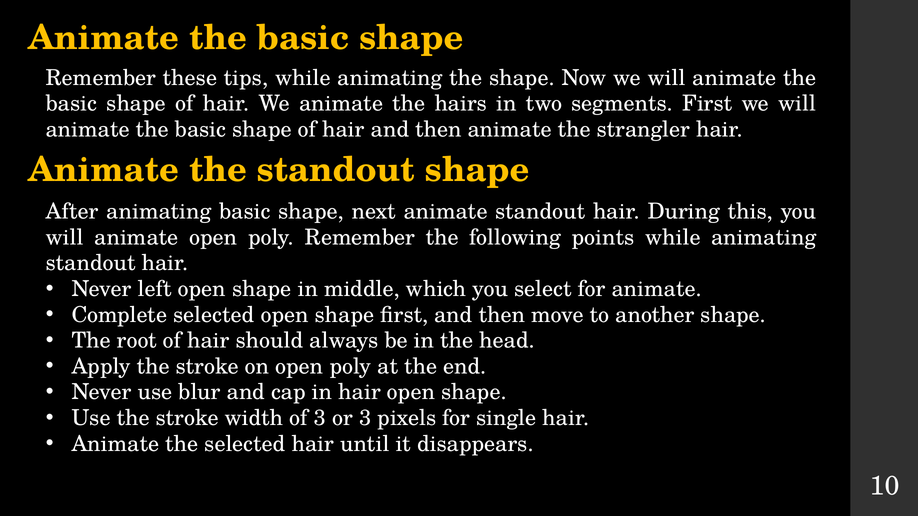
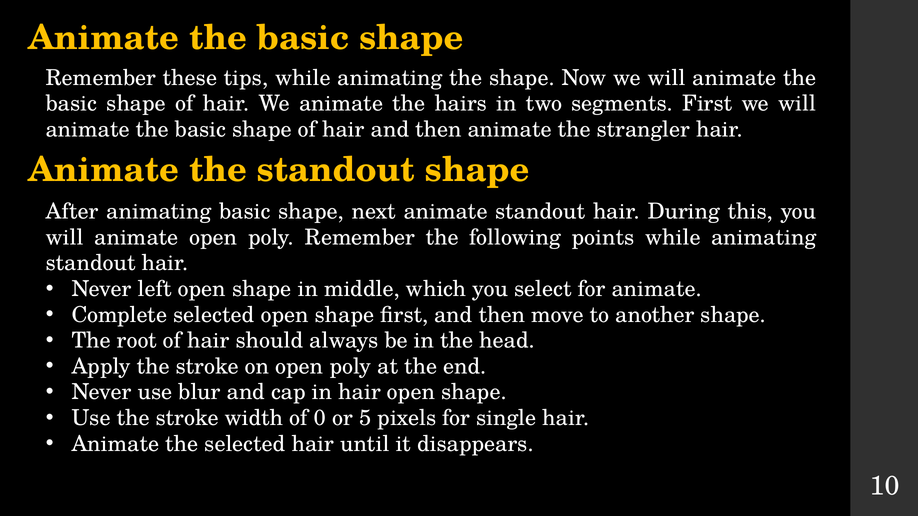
of 3: 3 -> 0 (320, 418)
or 3: 3 -> 5 (365, 418)
